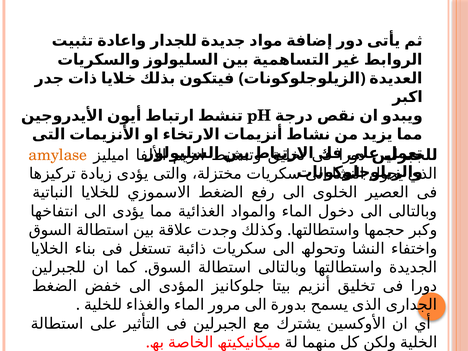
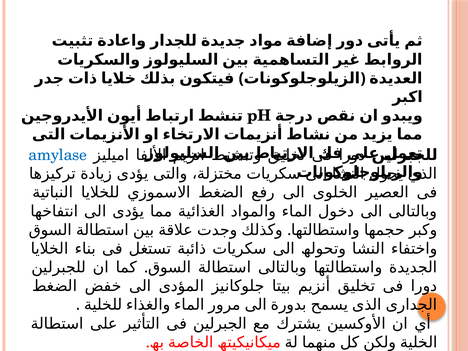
amylase colour: orange -> blue (58, 155)
